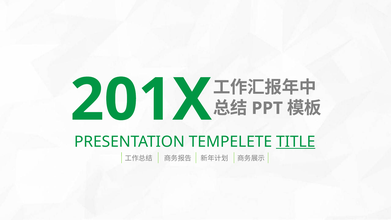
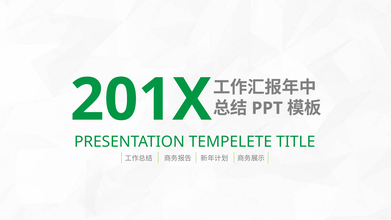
TITLE underline: present -> none (296, 142)
